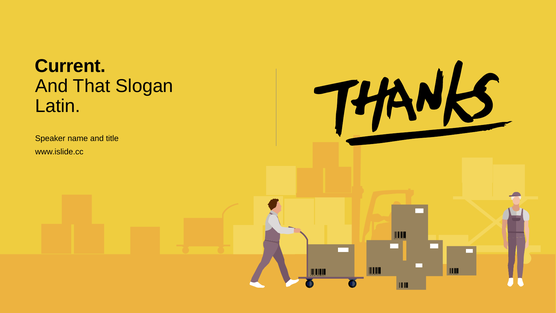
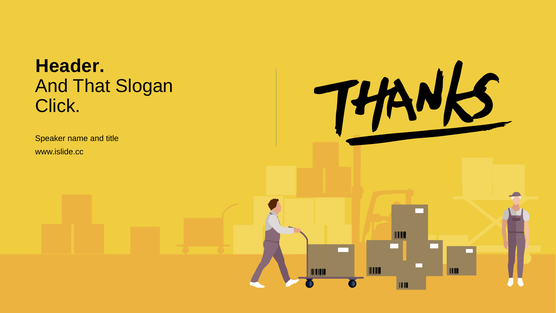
Current: Current -> Header (70, 66)
Latin: Latin -> Click (58, 106)
